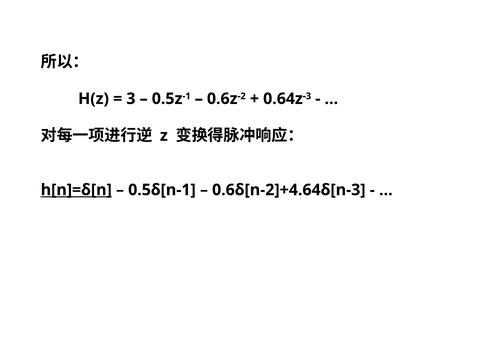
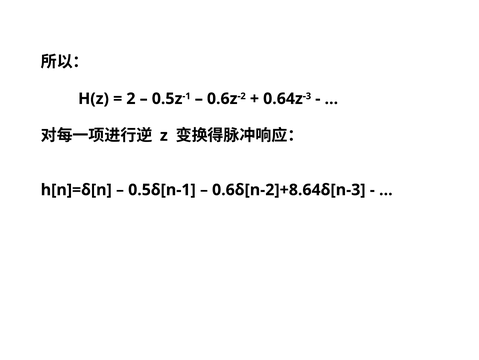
3: 3 -> 2 (131, 99)
h[n]=δ[n underline: present -> none (76, 189)
0.6δ[n-2]+4.64δ[n-3: 0.6δ[n-2]+4.64δ[n-3 -> 0.6δ[n-2]+8.64δ[n-3 (289, 189)
